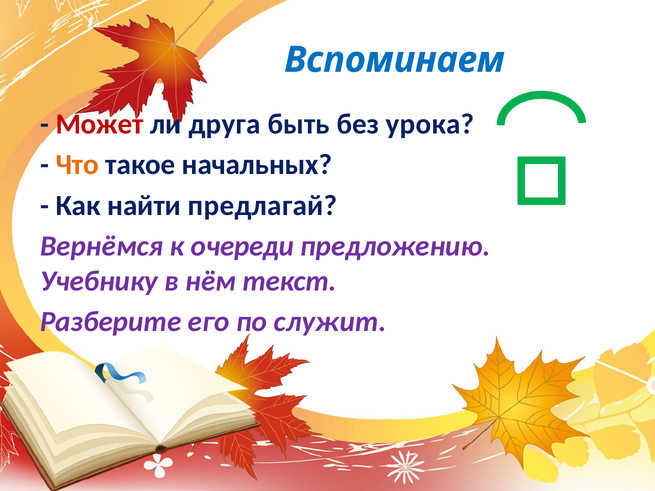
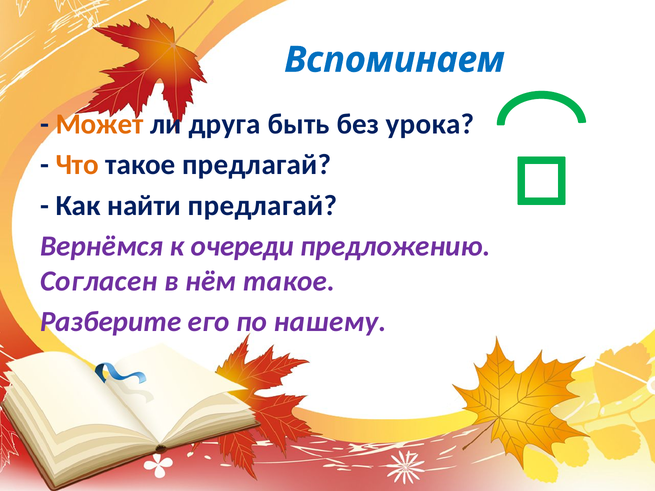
Может colour: red -> orange (100, 124)
такое начальных: начальных -> предлагай (257, 165)
Учебнику: Учебнику -> Согласен (99, 281)
нём текст: текст -> такое (289, 281)
служит: служит -> нашему (330, 322)
